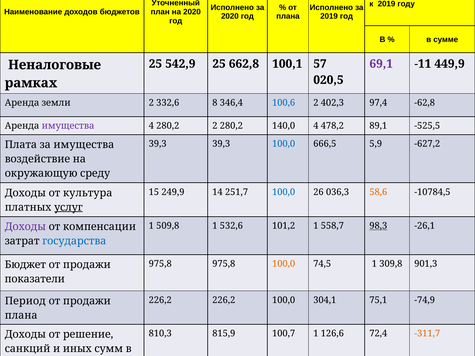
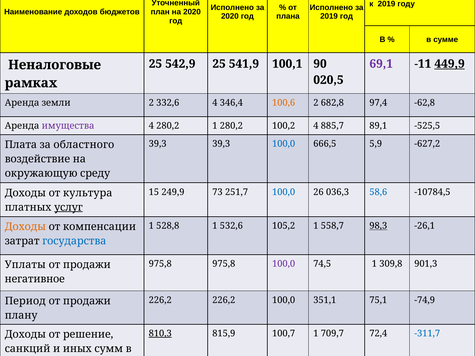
662,8: 662,8 -> 541,9 (244, 64)
57: 57 -> 90 (320, 64)
449,9 underline: none -> present (450, 64)
332,6 8: 8 -> 4 (215, 103)
100,6 colour: blue -> orange (284, 103)
402,3: 402,3 -> 682,8 (332, 103)
280,2 2: 2 -> 1 (215, 126)
140,0: 140,0 -> 100,2 (284, 126)
478,2: 478,2 -> 885,7 (332, 126)
за имущества: имущества -> областного (84, 145)
14: 14 -> 73 (217, 192)
58,6 colour: orange -> blue (378, 192)
509,8: 509,8 -> 528,8 (168, 226)
101,2: 101,2 -> 105,2 (284, 226)
Доходы colour: purple -> orange (25, 227)
100,0 colour: orange -> purple (284, 264)
Бюджет: Бюджет -> Уплаты (25, 265)
показатели: показатели -> негативное (35, 279)
304,1: 304,1 -> 351,1 (325, 300)
плана: плана -> плану (21, 316)
810,3 underline: none -> present (160, 334)
126,6: 126,6 -> 709,7 (332, 334)
-311,7 colour: orange -> blue (427, 334)
